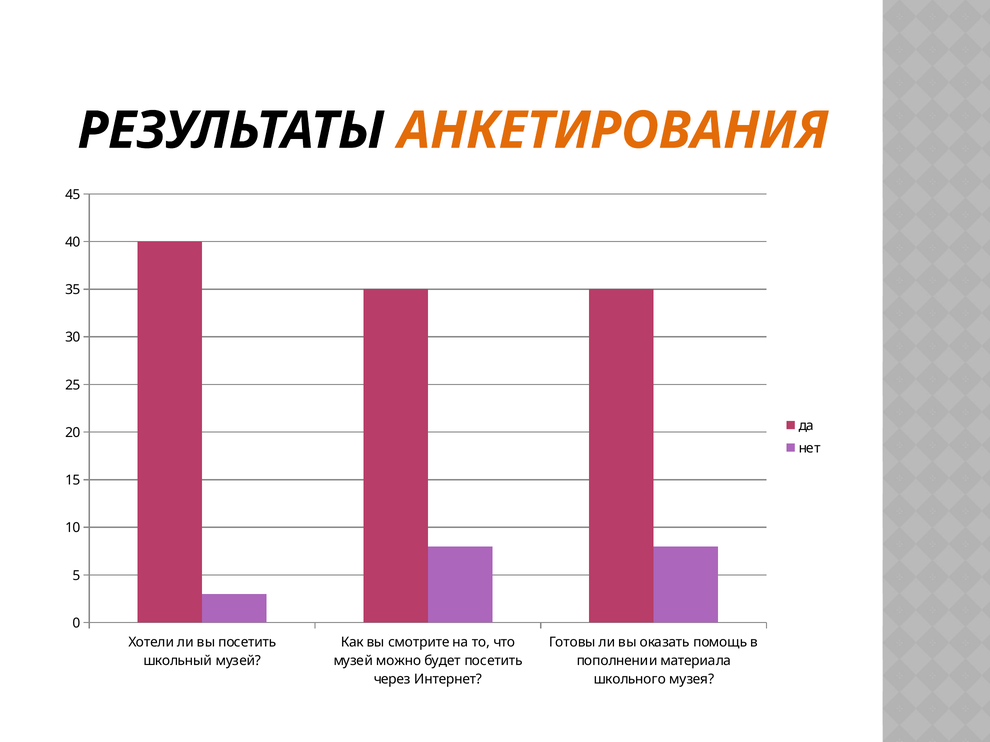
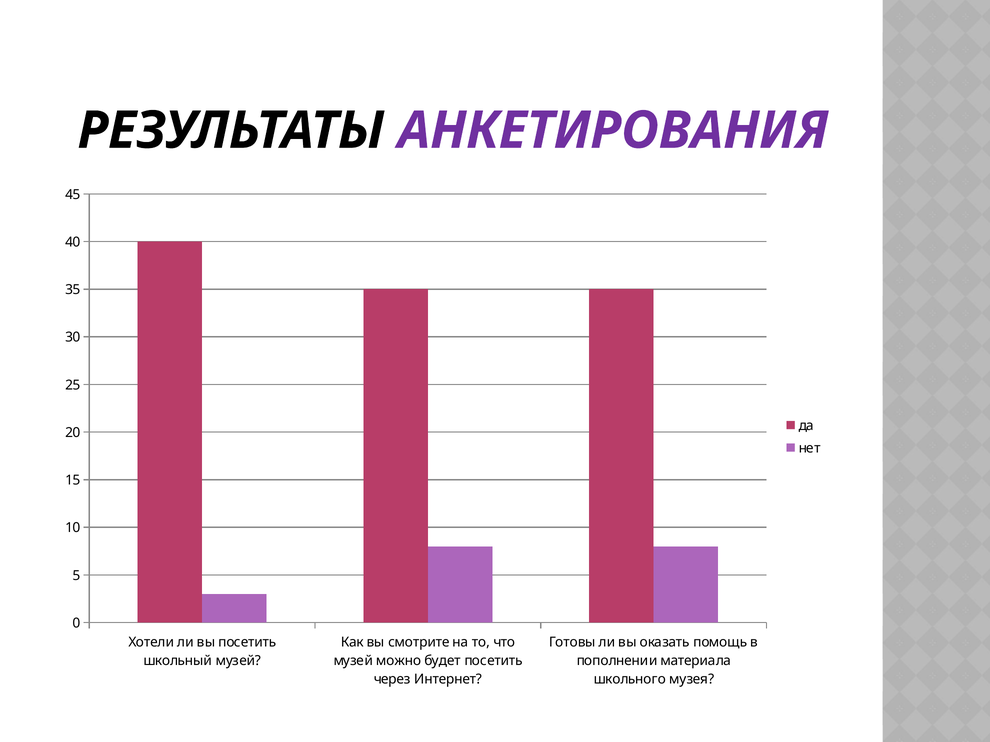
АНКЕТИРОВАНИЯ colour: orange -> purple (613, 131)
